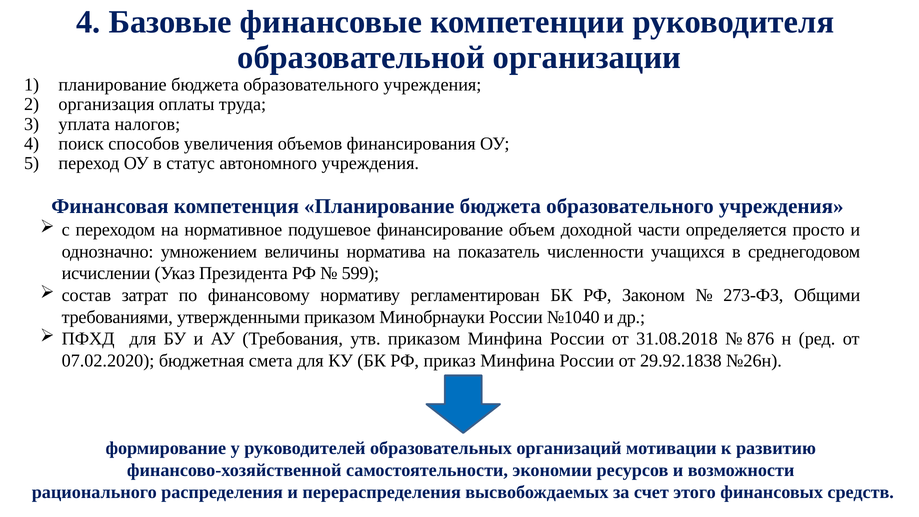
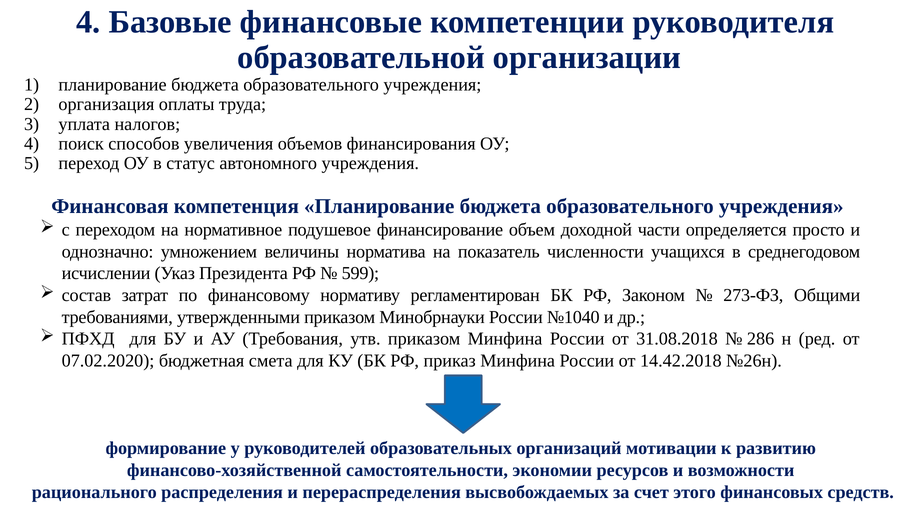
876: 876 -> 286 (761, 339)
29.92.1838: 29.92.1838 -> 14.42.2018 (681, 361)
